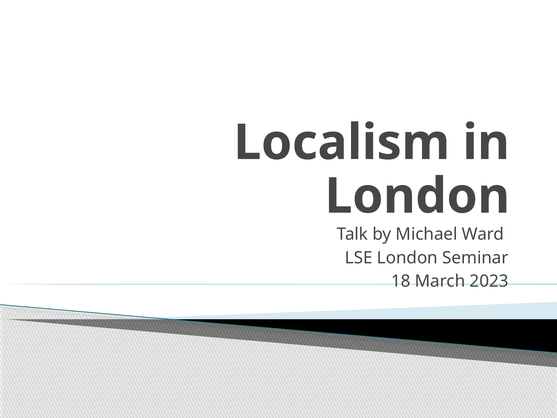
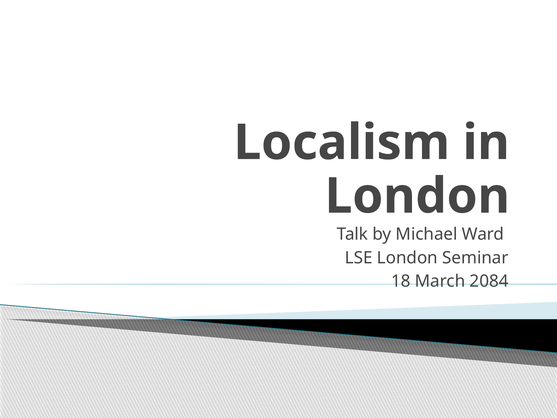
2023: 2023 -> 2084 (489, 281)
